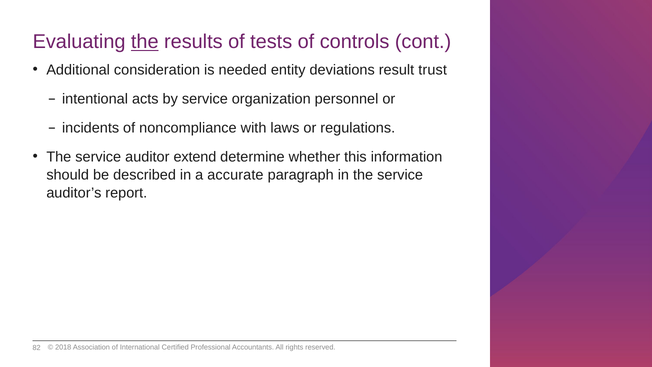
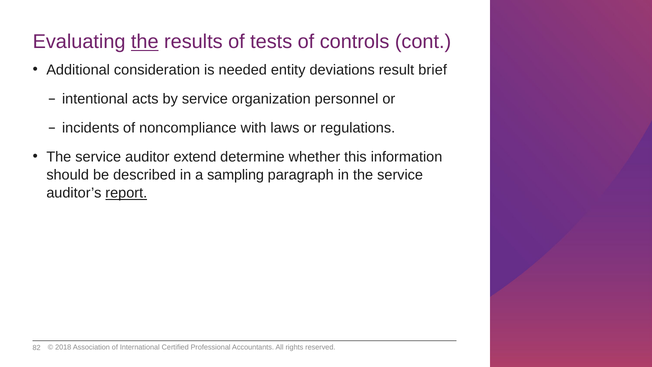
trust: trust -> brief (433, 70)
accurate: accurate -> sampling (236, 175)
report underline: none -> present (126, 193)
